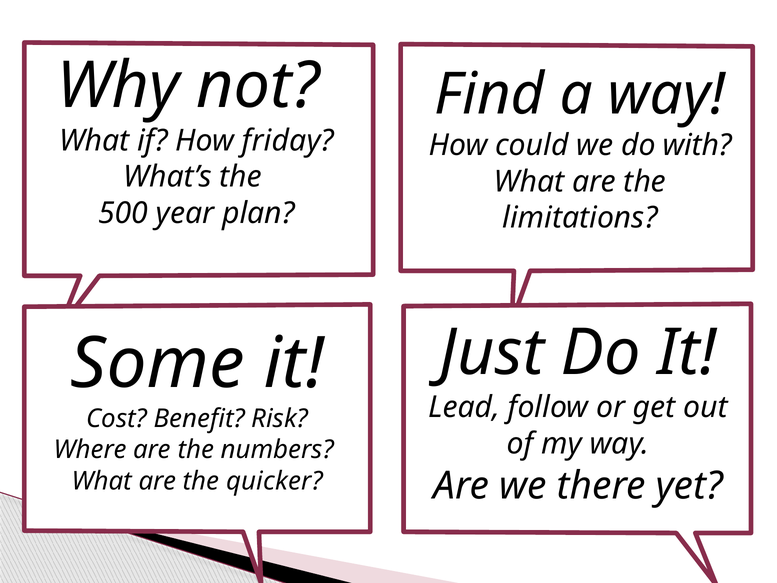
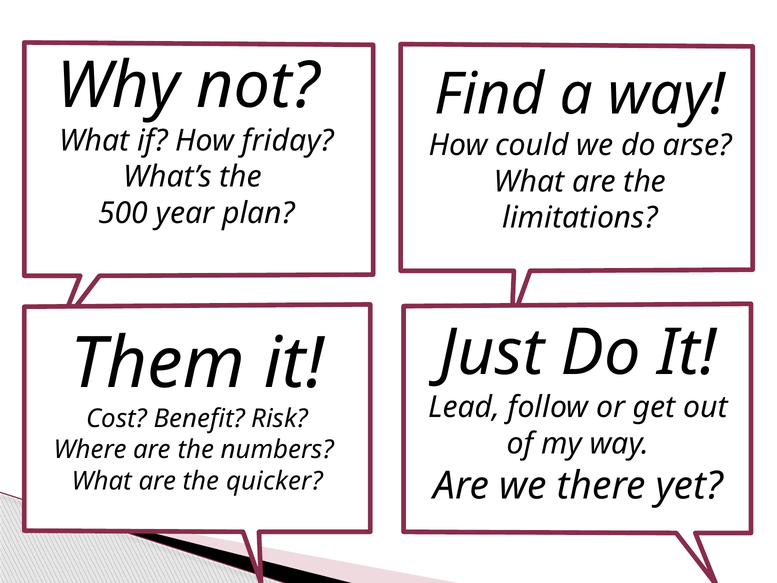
with: with -> arse (697, 145)
Some: Some -> Them (158, 363)
